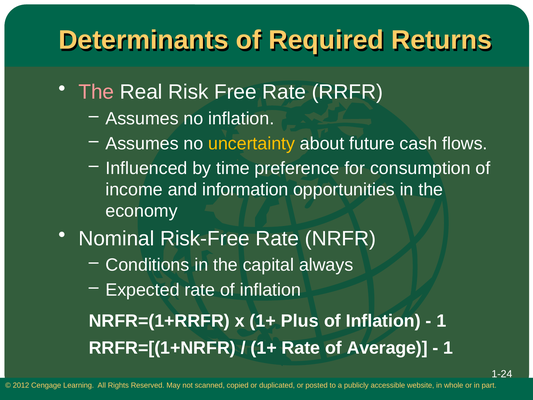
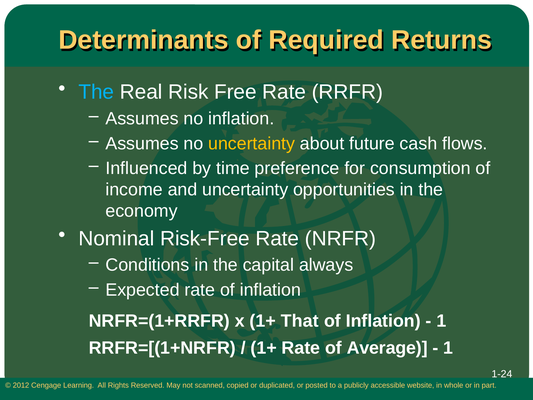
The colour: pink -> light blue (96, 92)
and information: information -> uncertainty (245, 190)
Plus: Plus -> That (300, 321)
